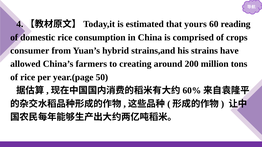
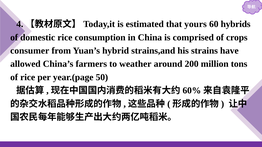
reading: reading -> hybrids (236, 24)
creating: creating -> weather (135, 64)
